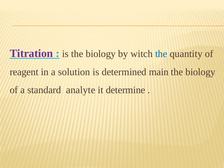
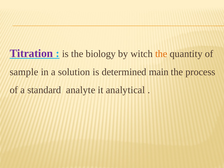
the colour: blue -> orange (161, 54)
reagent: reagent -> sample (24, 72)
biology: biology -> process (200, 72)
determine: determine -> analytical (125, 90)
